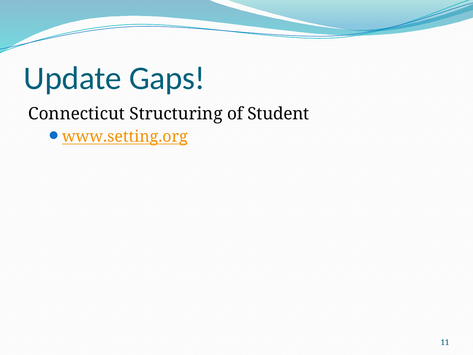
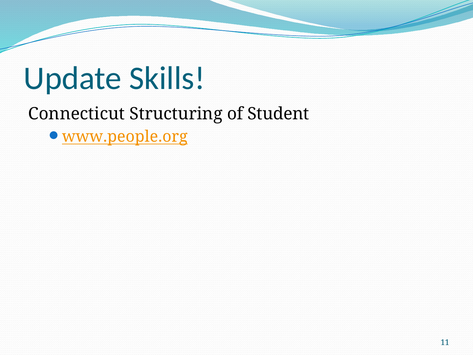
Gaps: Gaps -> Skills (167, 78)
www.setting.org: www.setting.org -> www.people.org (125, 137)
